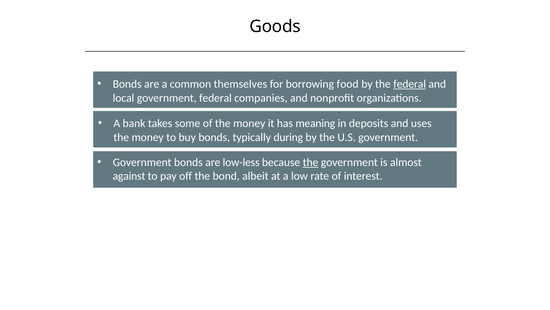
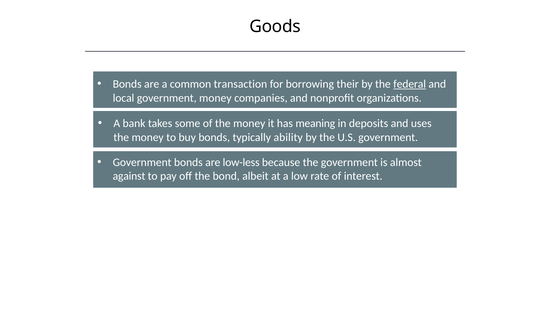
themselves: themselves -> transaction (240, 84)
food: food -> their (348, 84)
government federal: federal -> money (215, 98)
during: during -> ability (288, 137)
the underline: present -> none (311, 162)
